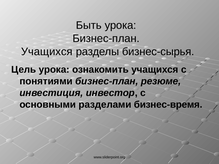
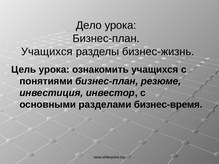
Быть: Быть -> Дело (89, 25)
бизнес-сырья: бизнес-сырья -> бизнес-жизнь (158, 52)
